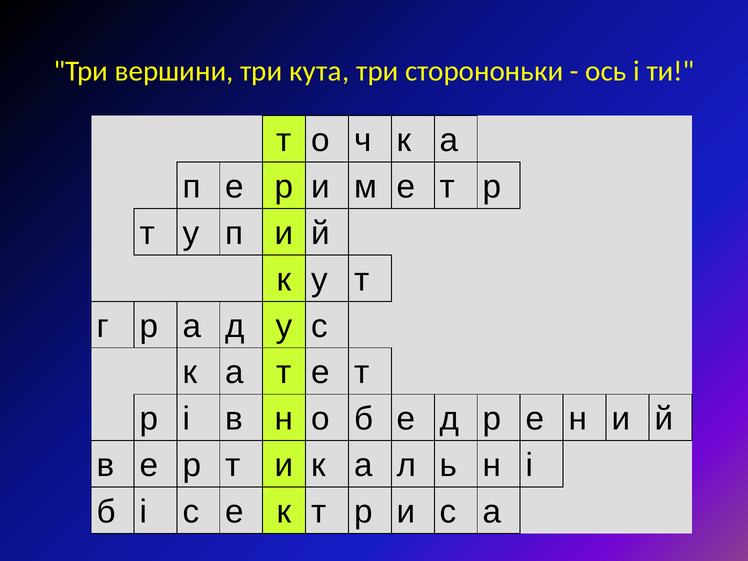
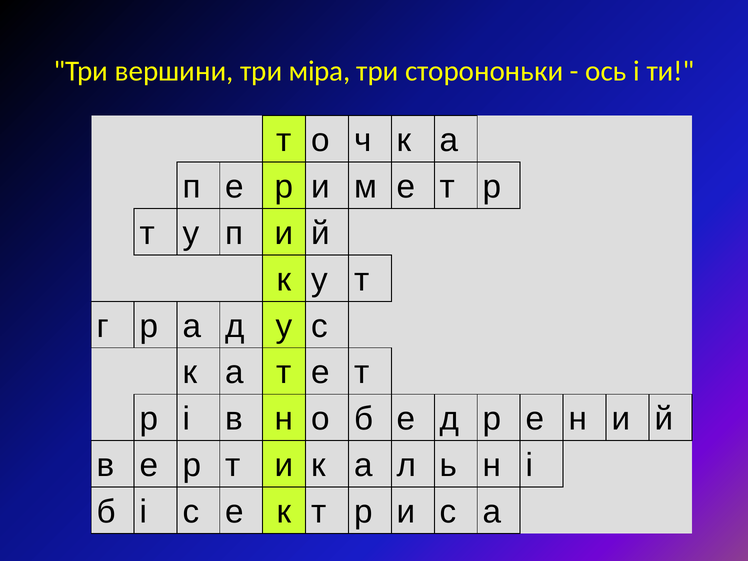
кута: кута -> міра (319, 71)
